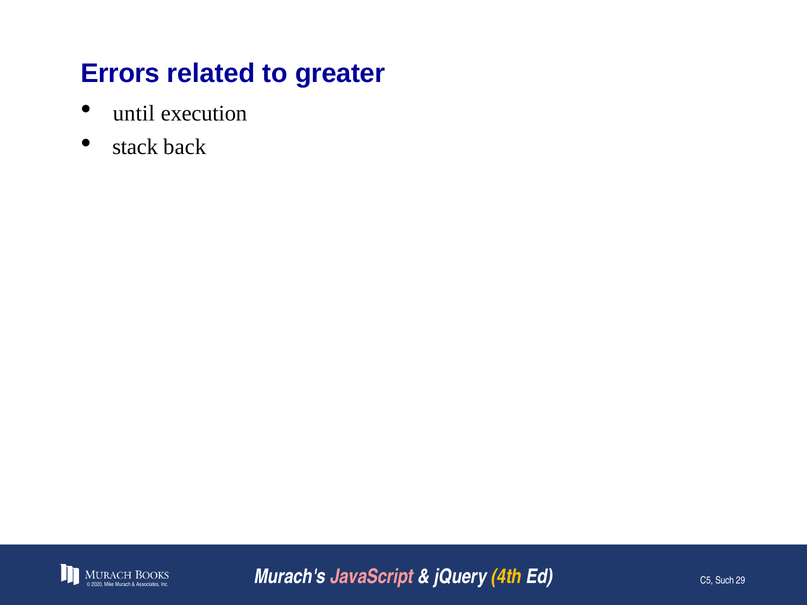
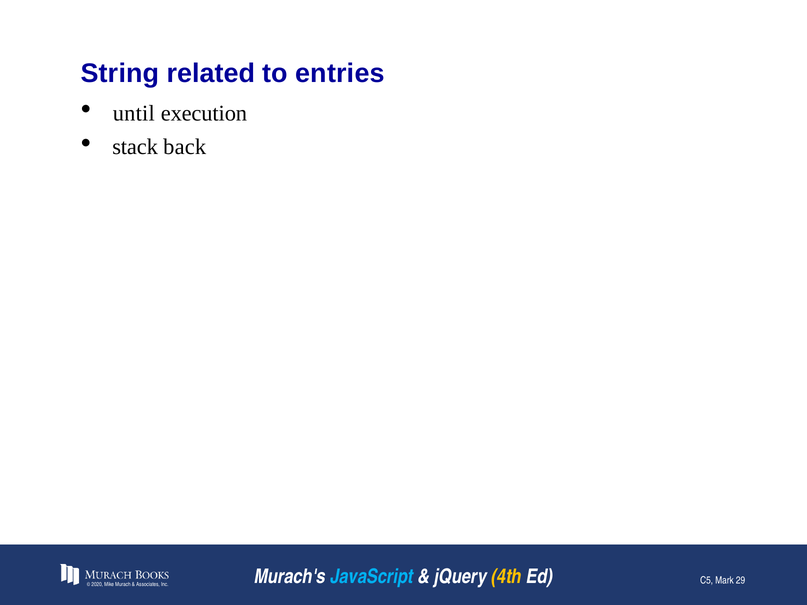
Errors: Errors -> String (120, 73)
greater: greater -> entries (340, 73)
JavaScript colour: pink -> light blue (372, 577)
Such: Such -> Mark (725, 581)
